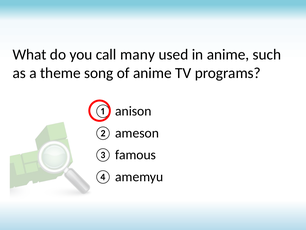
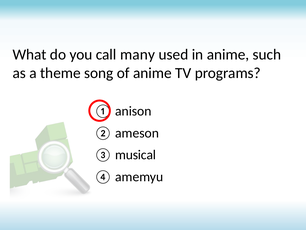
famous: famous -> musical (136, 155)
